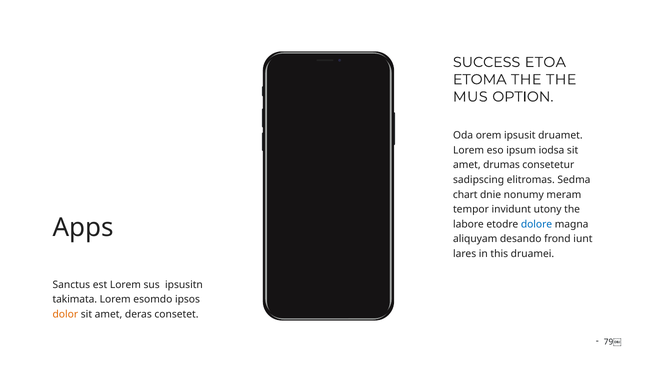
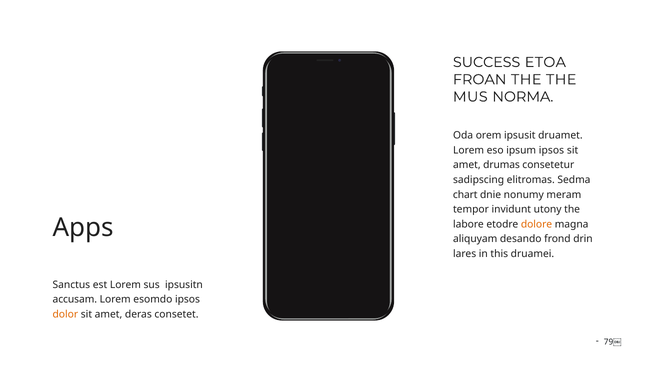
ETOMA: ETOMA -> FROAN (480, 79)
OPTION: OPTION -> NORMA (523, 97)
ipsum iodsa: iodsa -> ipsos (551, 150)
dolore colour: blue -> orange (537, 224)
iunt: iunt -> drin (583, 239)
takimata: takimata -> accusam (75, 299)
